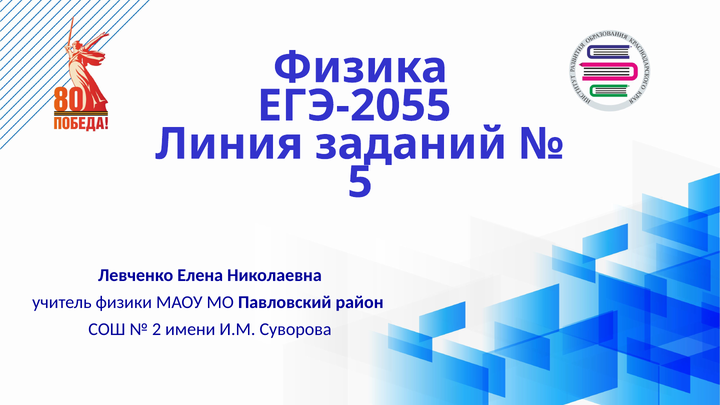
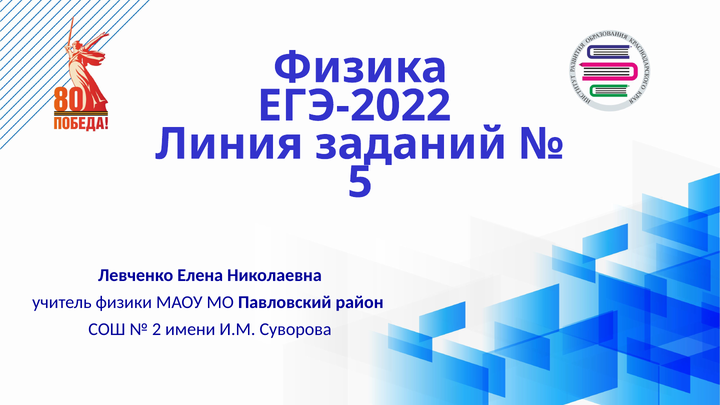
ЕГЭ-2055: ЕГЭ-2055 -> ЕГЭ-2022 (354, 106)
